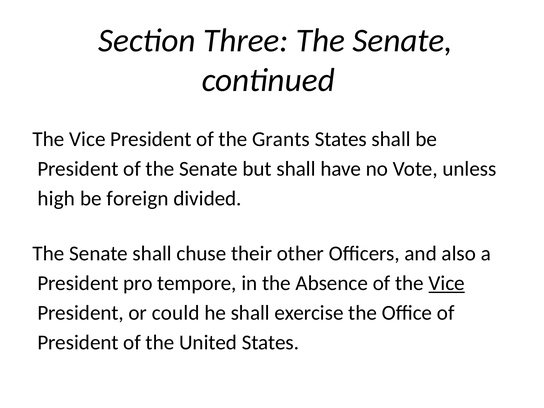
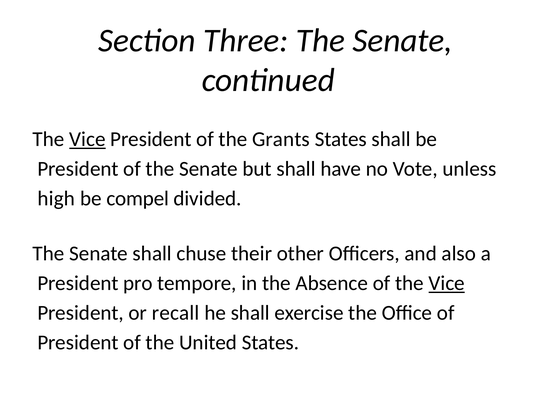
Vice underline: none -> present (87, 139)
foreign: foreign -> compel (138, 199)
could: could -> recall (176, 313)
